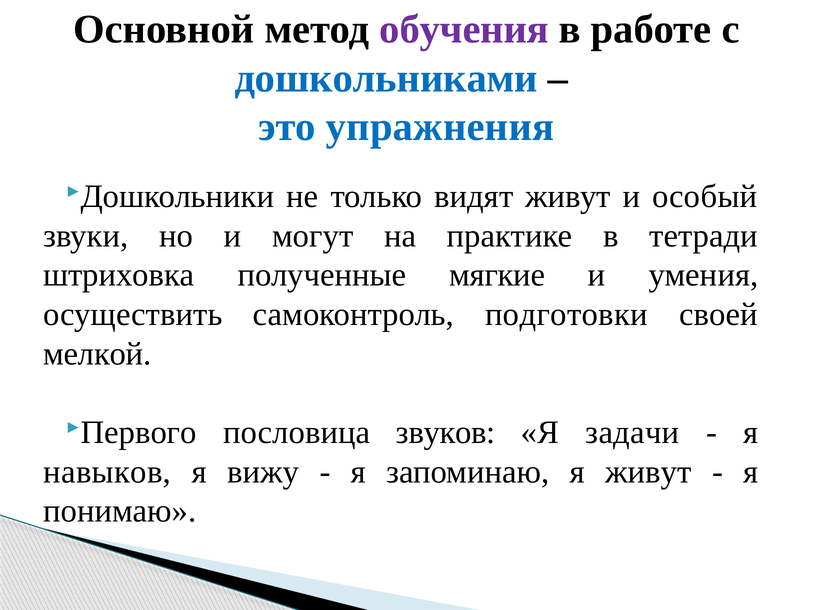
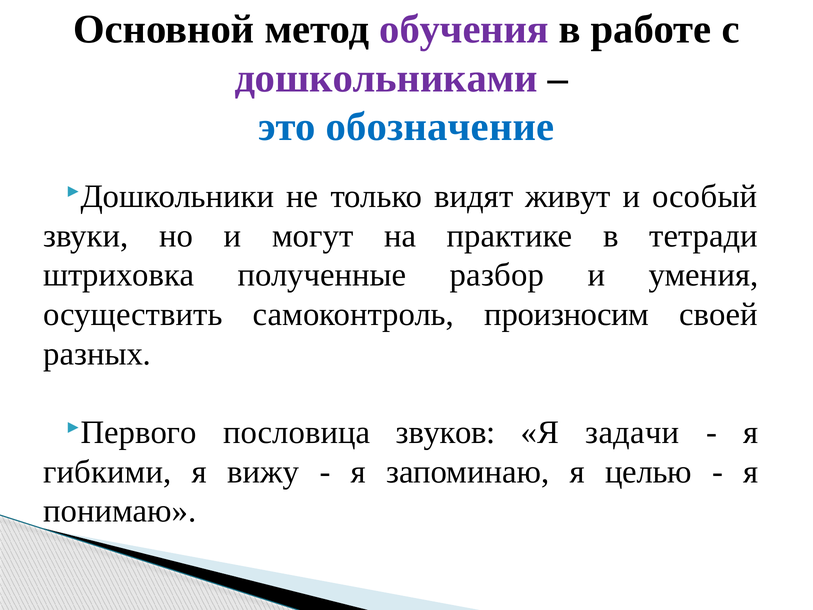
дошкольниками colour: blue -> purple (386, 78)
упражнения: упражнения -> обозначение (440, 127)
мягкие: мягкие -> разбор (497, 275)
подготовки: подготовки -> произносим (567, 314)
мелкой: мелкой -> разных (97, 354)
навыков: навыков -> гибкими (107, 472)
я живут: живут -> целью (649, 472)
